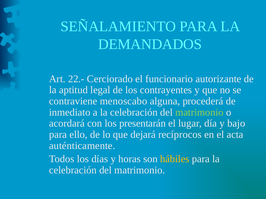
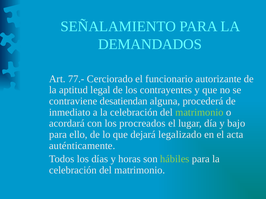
22.-: 22.- -> 77.- (76, 79)
menoscabo: menoscabo -> desatiendan (124, 101)
presentarán: presentarán -> procreados (142, 124)
recíprocos: recíprocos -> legalizado (180, 135)
hábiles colour: yellow -> light green (175, 159)
